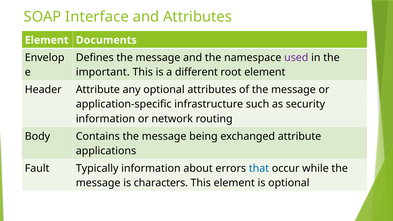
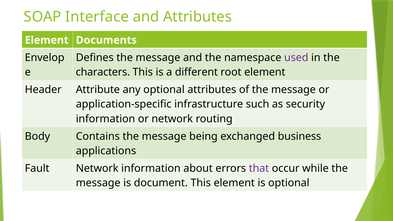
important: important -> characters (103, 72)
exchanged attribute: attribute -> business (299, 136)
Fault Typically: Typically -> Network (97, 168)
that colour: blue -> purple (259, 168)
characters: characters -> document (161, 183)
